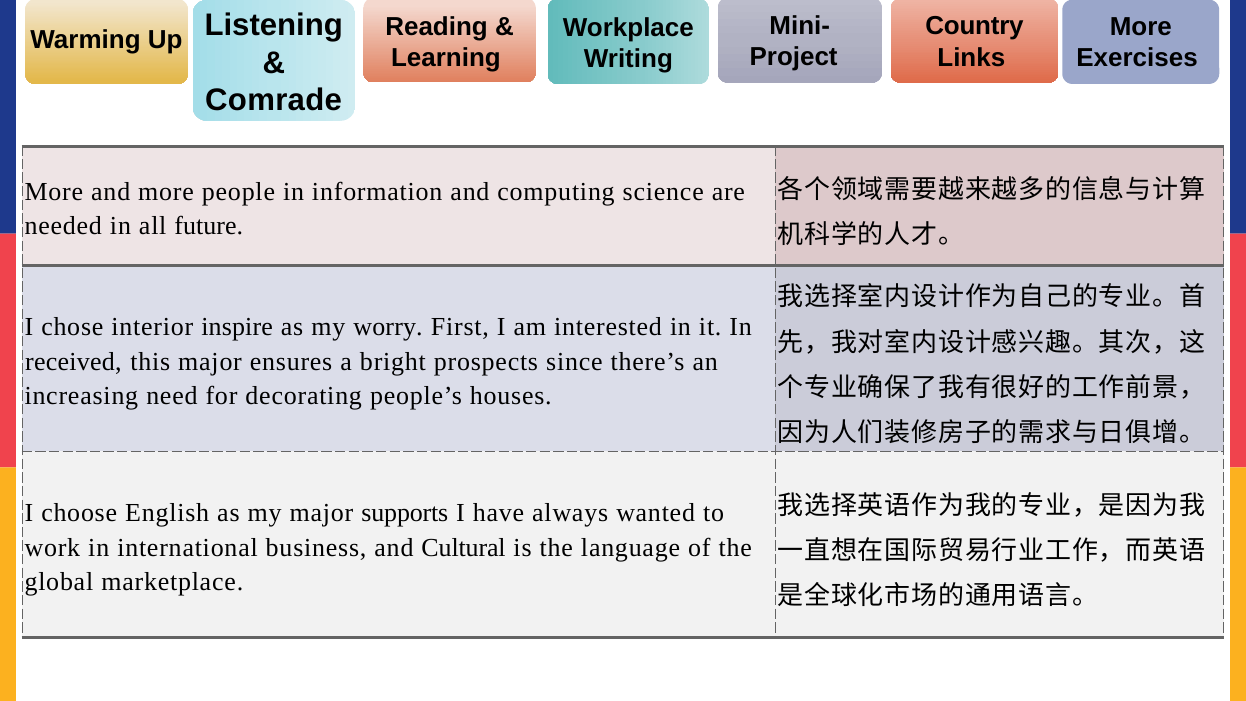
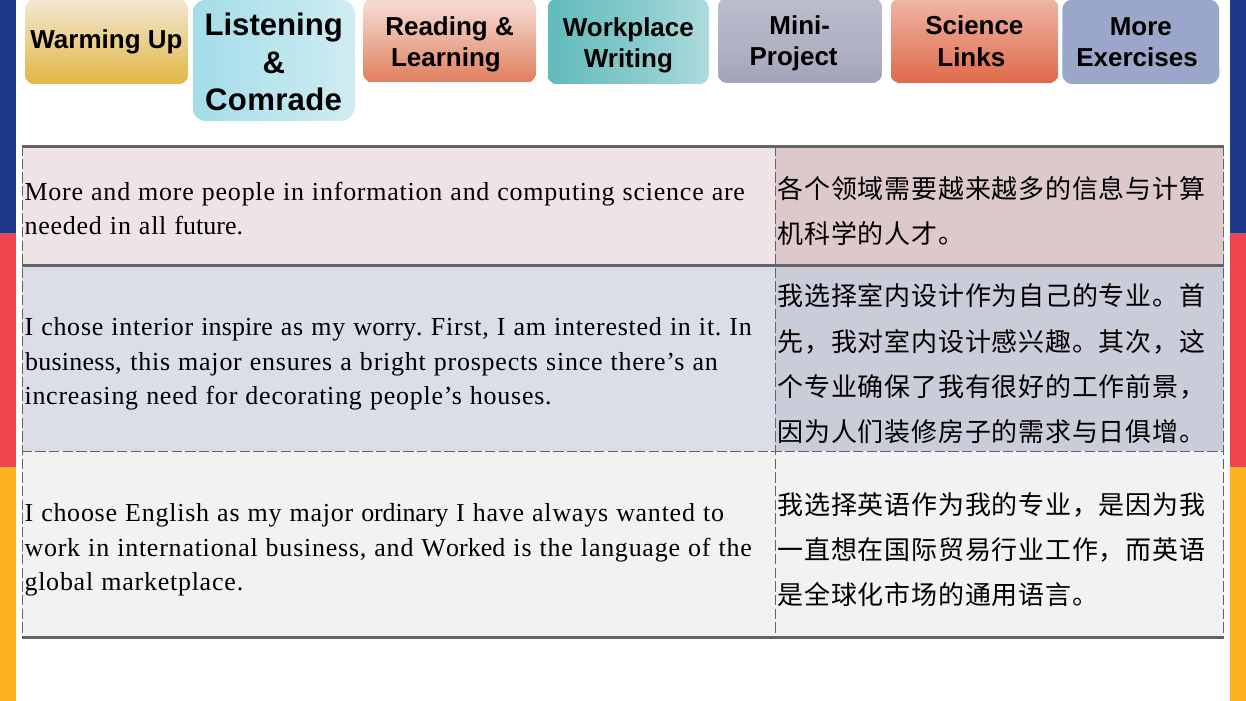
Country: Country -> Science (974, 26)
received: received -> business (73, 362)
supports: supports -> ordinary (405, 513)
Cultural: Cultural -> Worked (463, 547)
